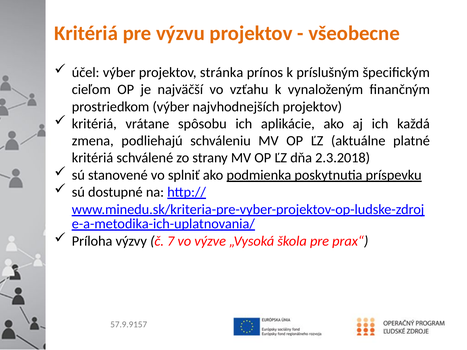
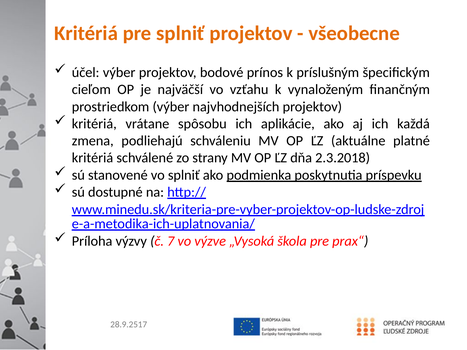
pre výzvu: výzvu -> splniť (180, 33)
stránka: stránka -> bodové (222, 72)
57.9.9157: 57.9.9157 -> 28.9.2517 (129, 325)
